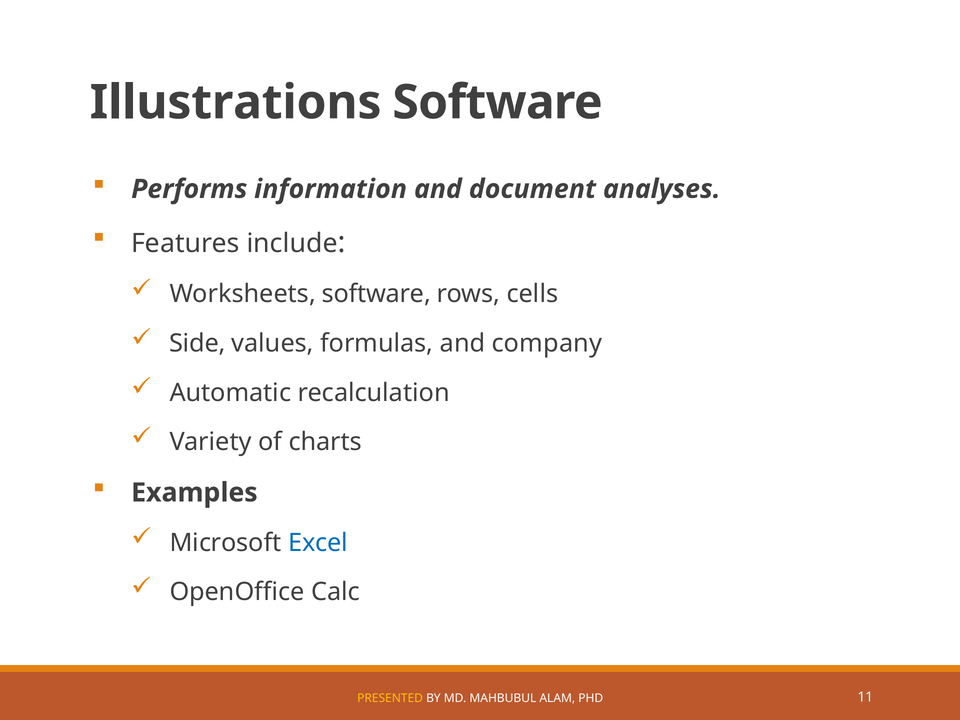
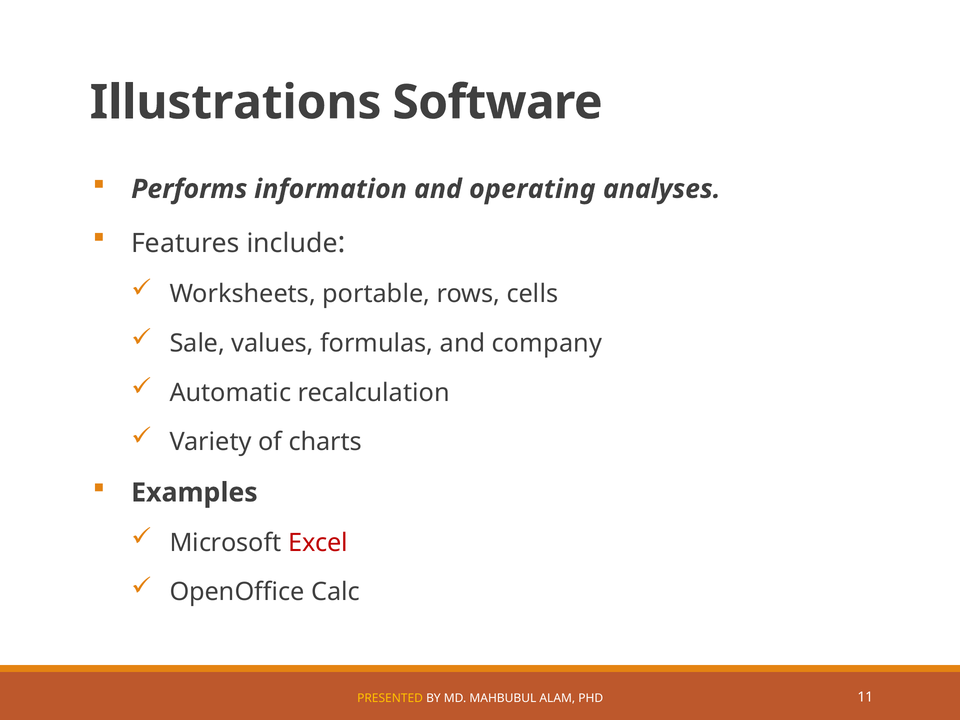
document: document -> operating (532, 189)
Worksheets software: software -> portable (376, 294)
Side: Side -> Sale (197, 343)
Excel colour: blue -> red (318, 543)
